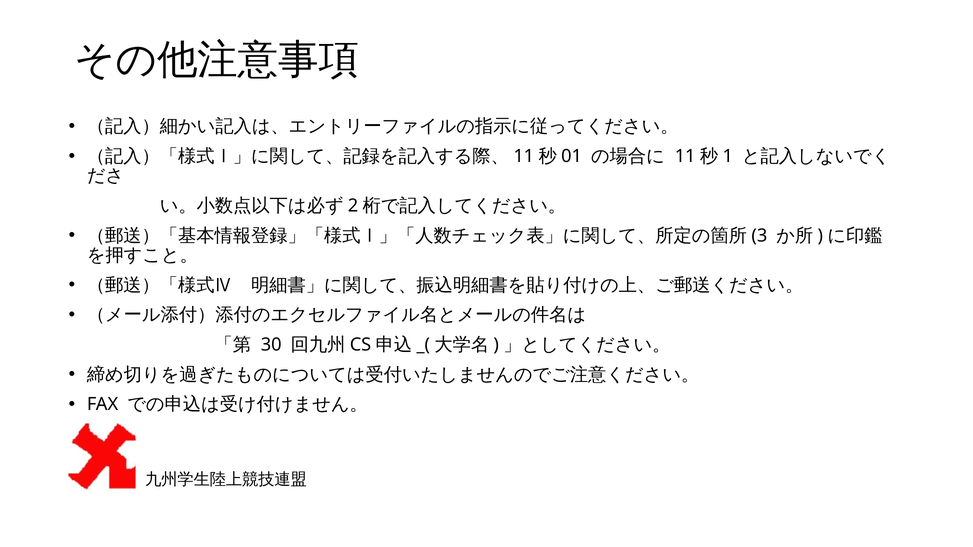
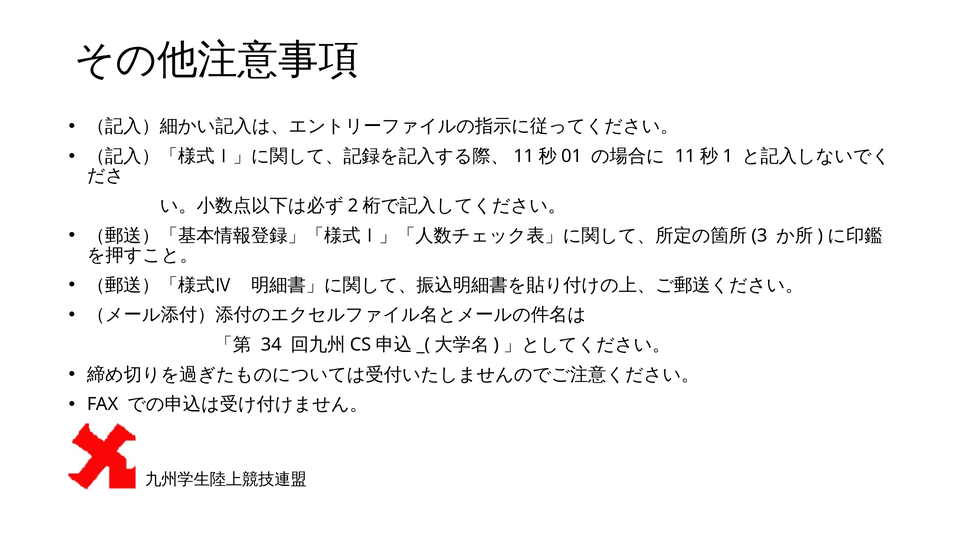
30: 30 -> 34 (271, 345)
